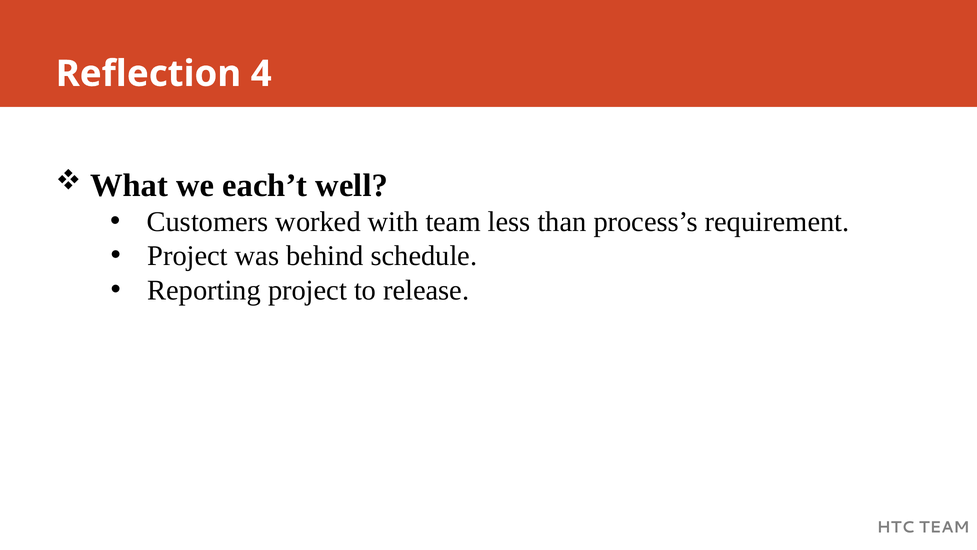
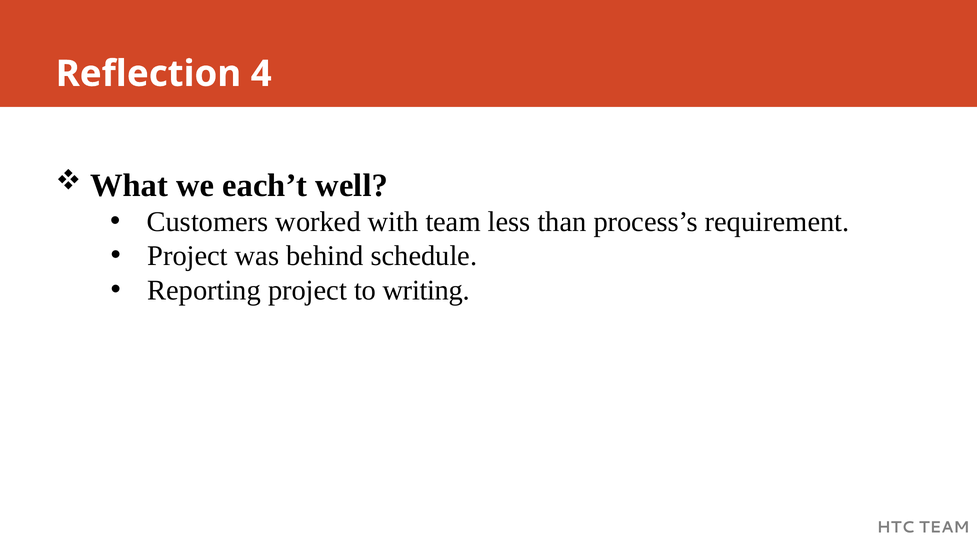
release: release -> writing (426, 290)
